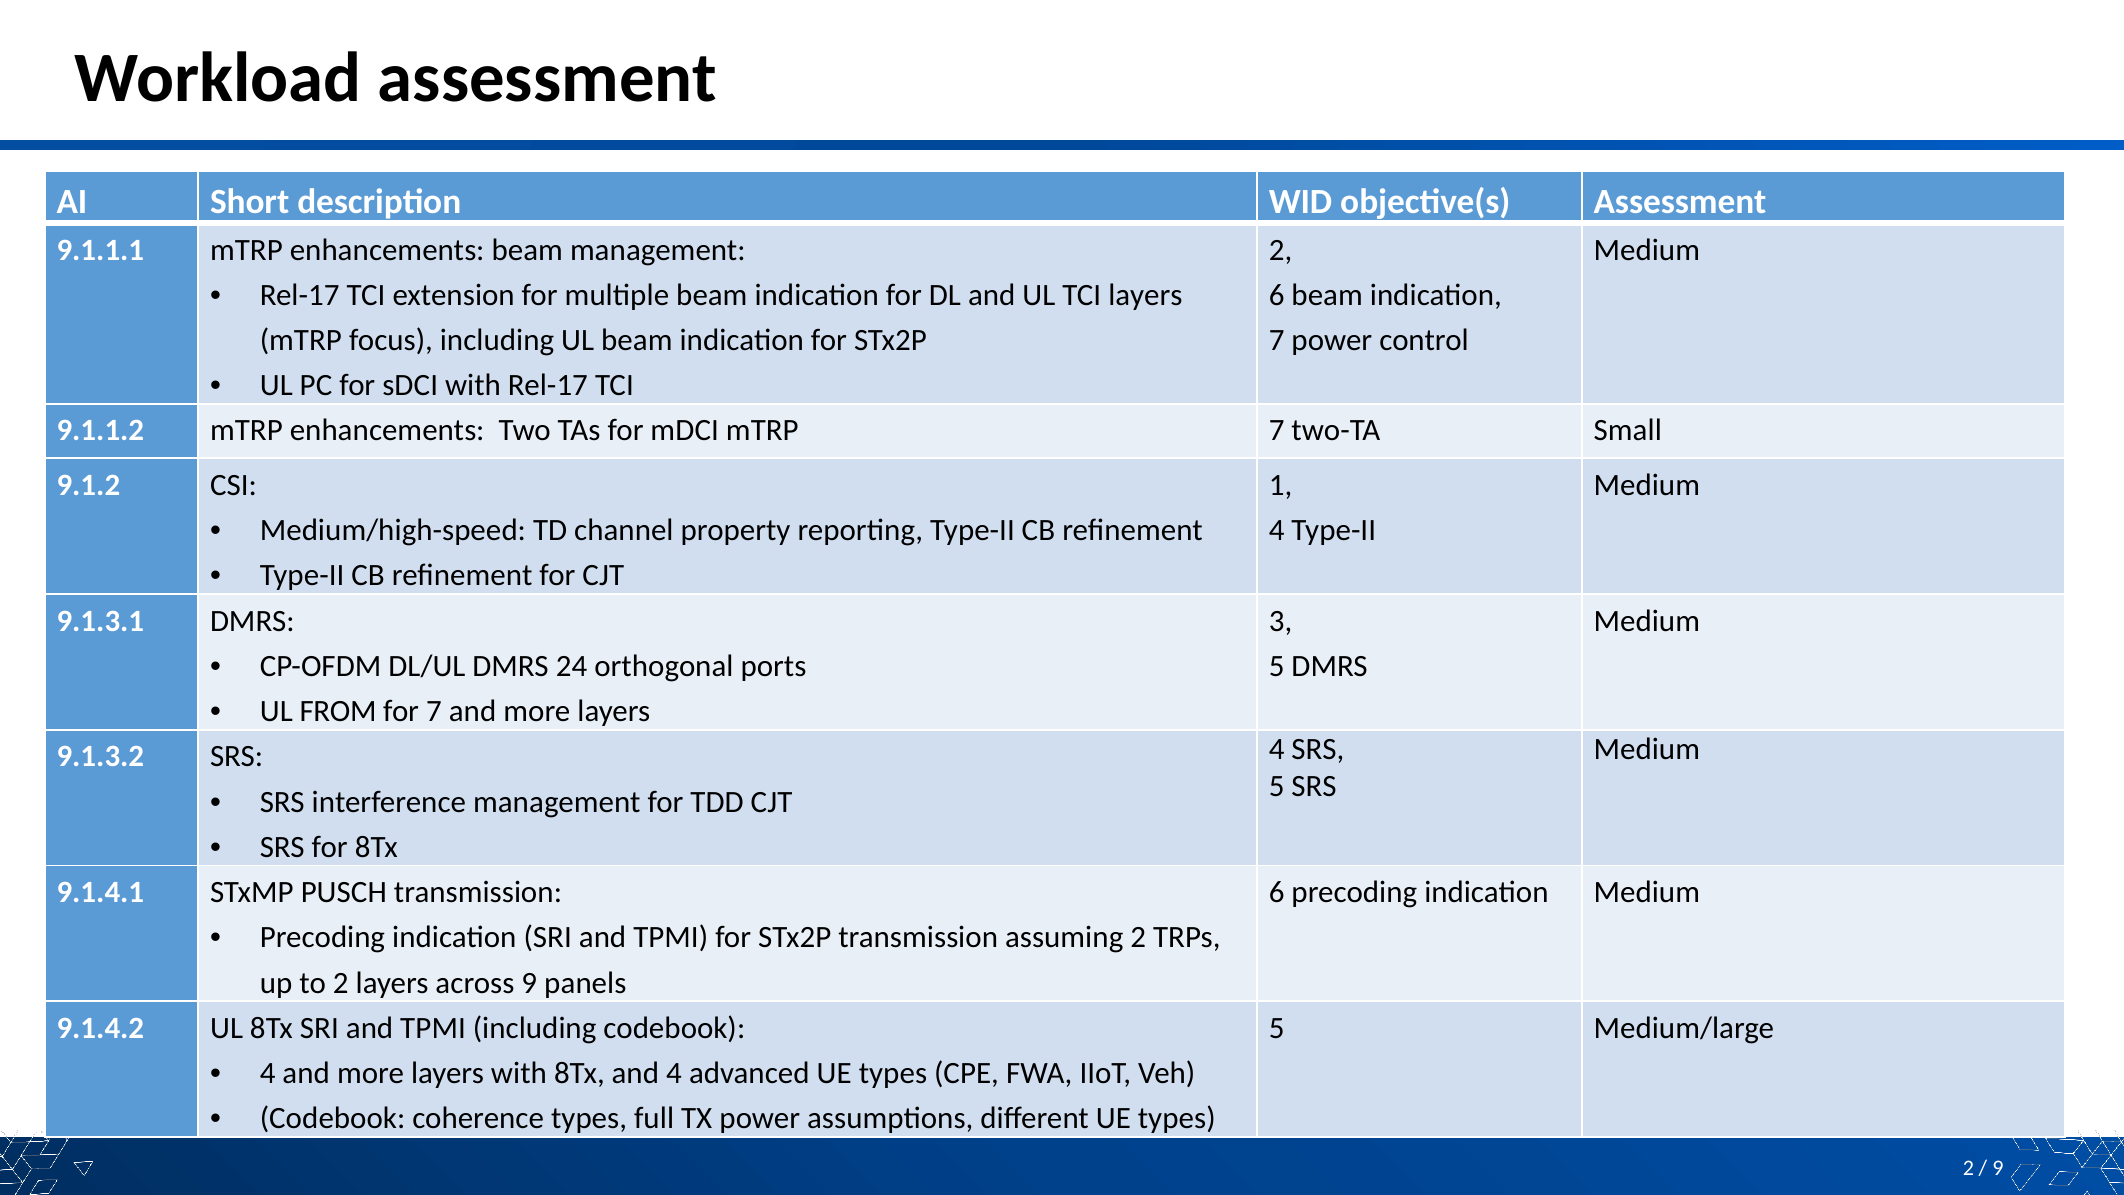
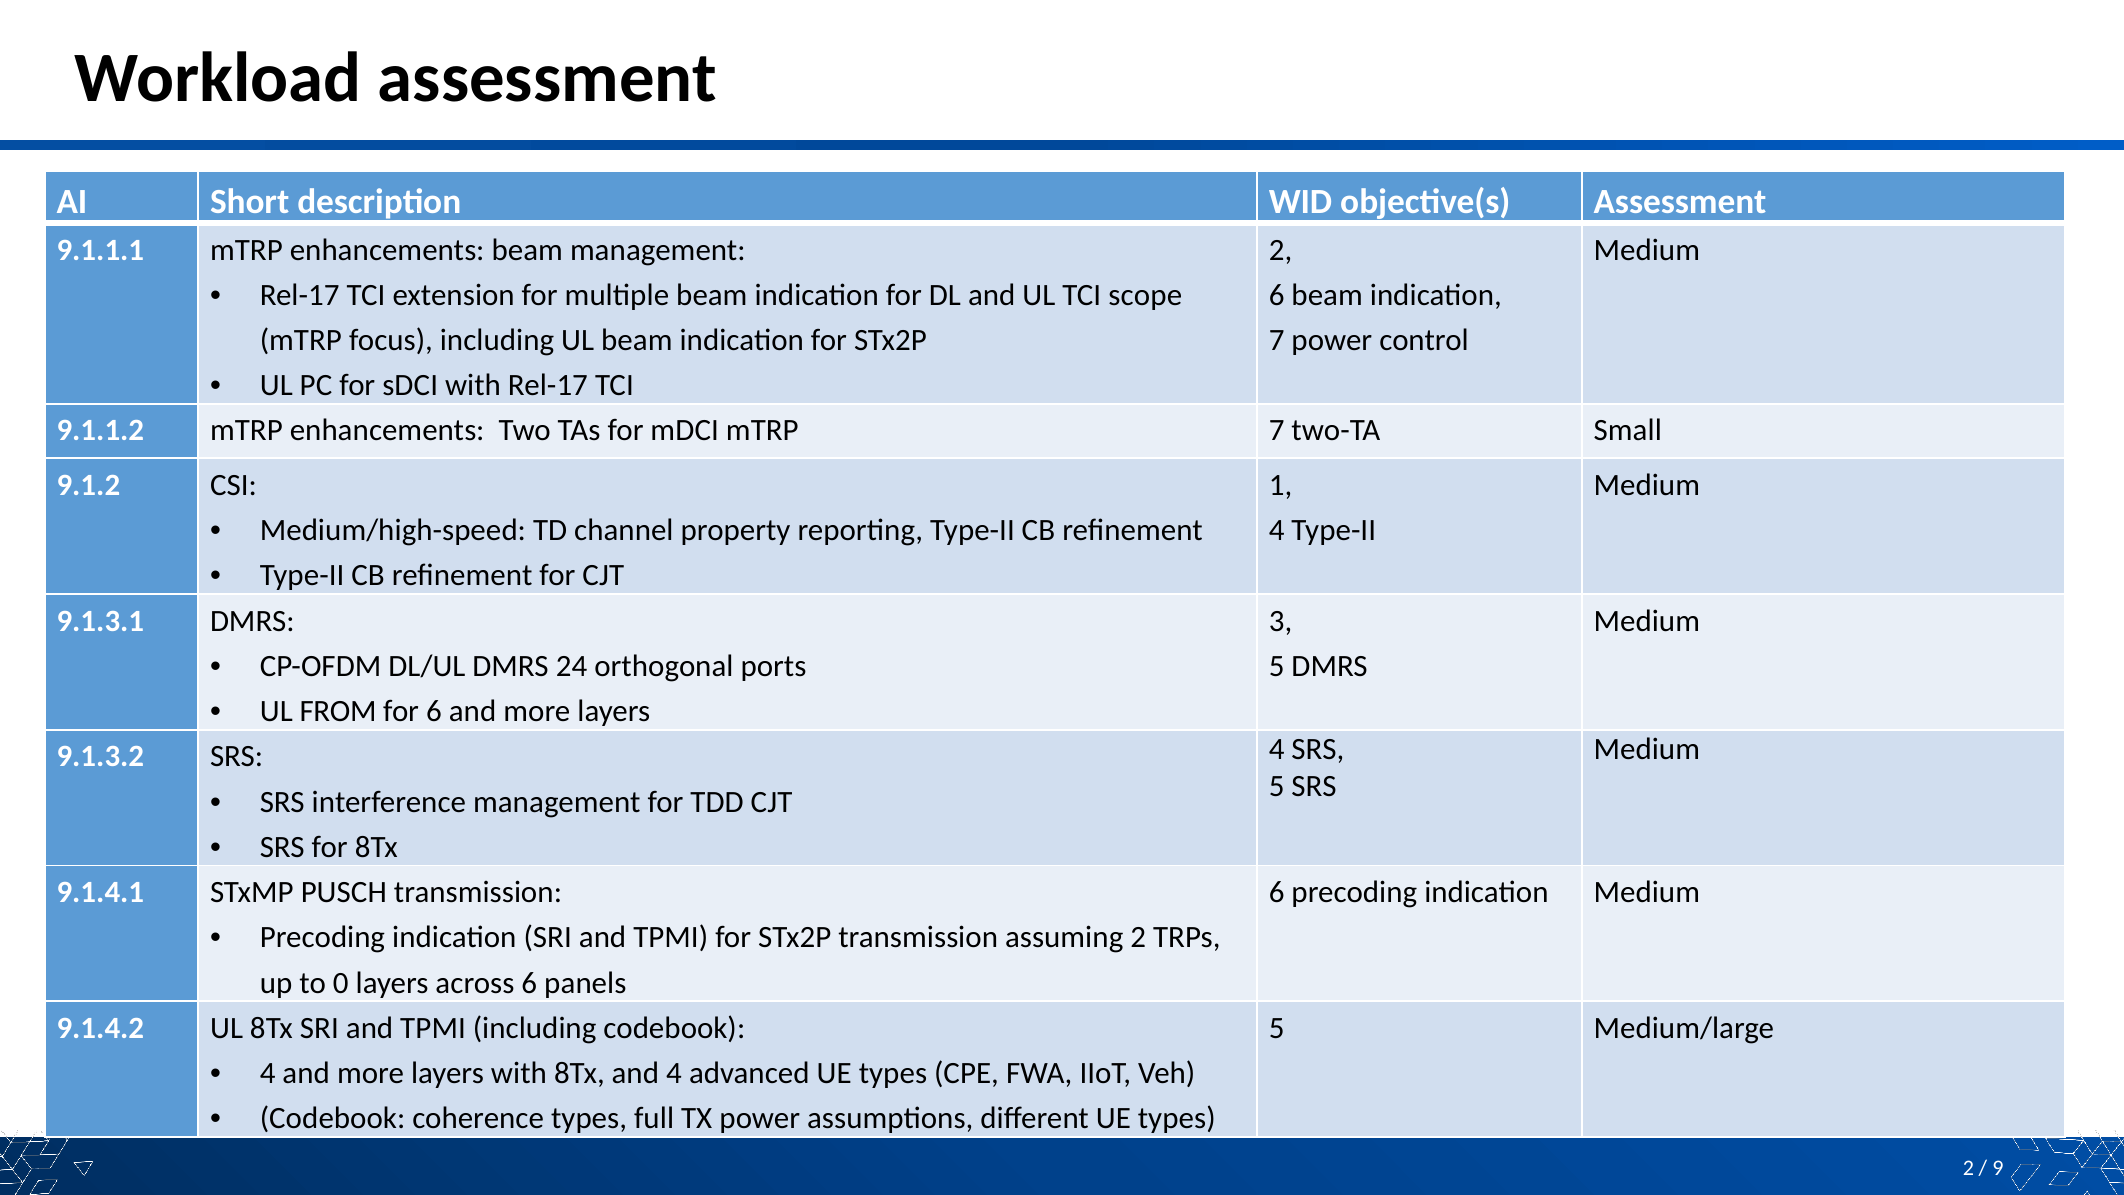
TCI layers: layers -> scope (1145, 295)
for 7: 7 -> 6 (434, 711)
to 2: 2 -> 0 (341, 983)
across 9: 9 -> 6 (529, 983)
